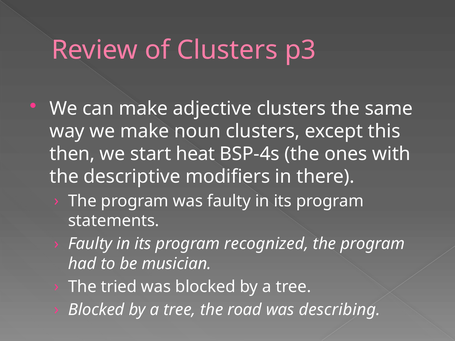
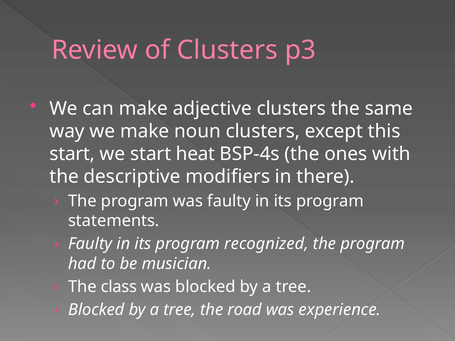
then: then -> start (72, 154)
tried: tried -> class (119, 287)
describing: describing -> experience (340, 310)
